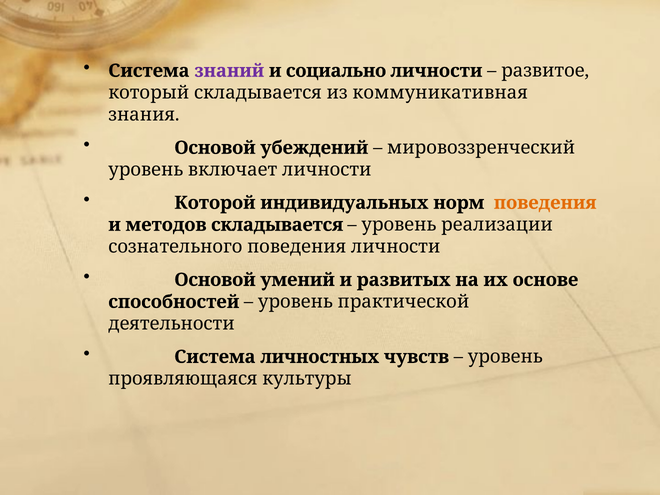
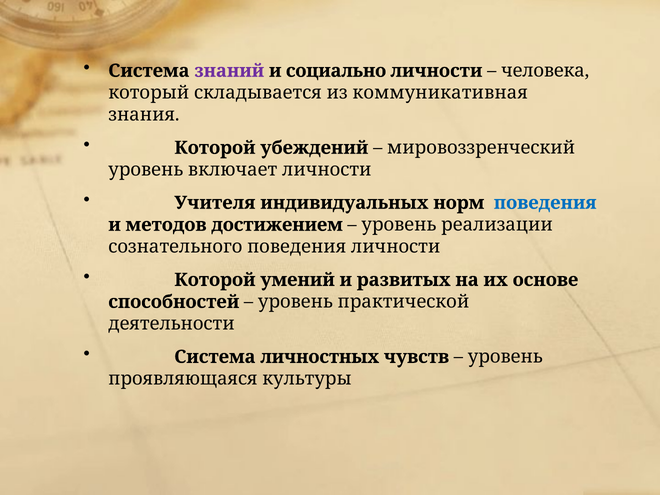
развитое: развитое -> человека (545, 71)
Основой: Основой -> Которой (215, 148)
Которой: Которой -> Учителя (215, 203)
поведения colour: orange -> blue (545, 203)
методов складывается: складывается -> достижением (277, 225)
Основой: Основой -> Которой (215, 280)
